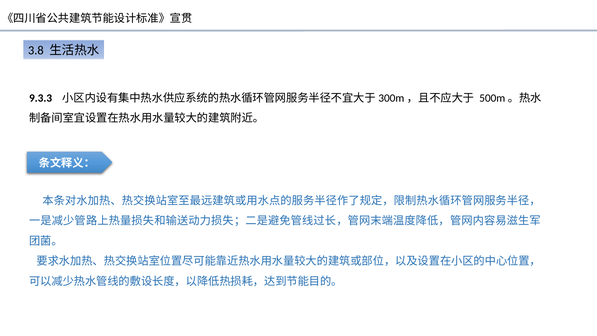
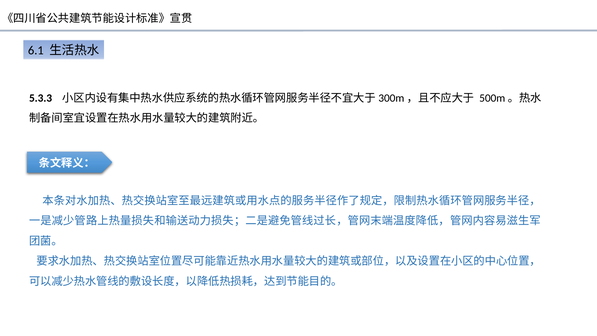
3.8: 3.8 -> 6.1 (36, 50)
9.3.3: 9.3.3 -> 5.3.3 (41, 98)
